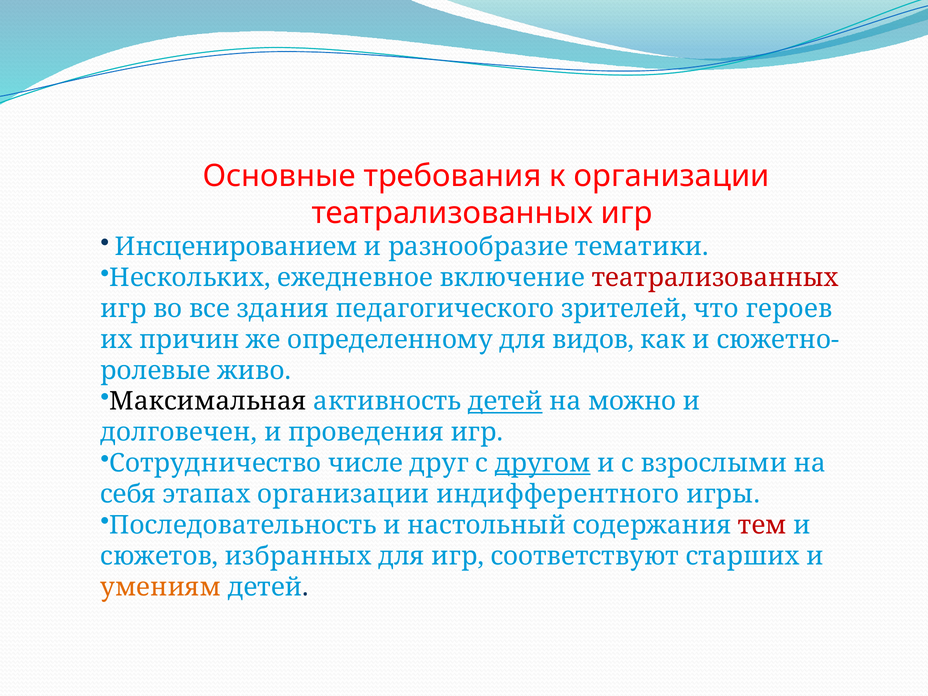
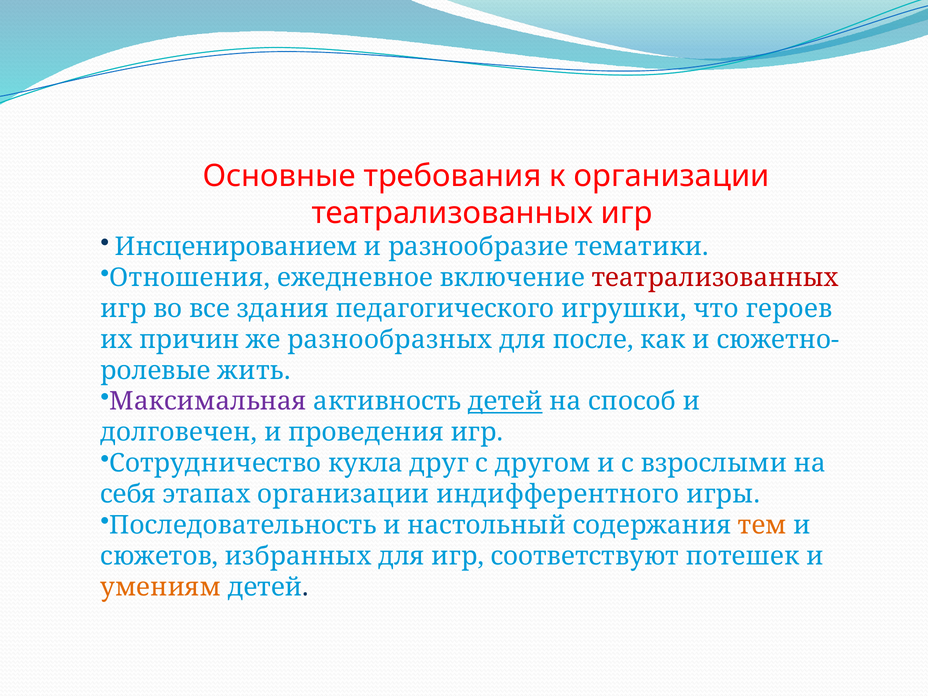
Нескольких: Нескольких -> Отношения (190, 278)
зрителей: зрителей -> игрушки (624, 309)
определенному: определенному -> разнообразных (390, 340)
видов: видов -> после (593, 340)
живо: живо -> жить (254, 371)
Максимальная colour: black -> purple (208, 401)
можно: можно -> способ (632, 401)
числе: числе -> кукла (366, 463)
другом underline: present -> none (543, 463)
тем colour: red -> orange (762, 525)
старших: старших -> потешек (743, 556)
